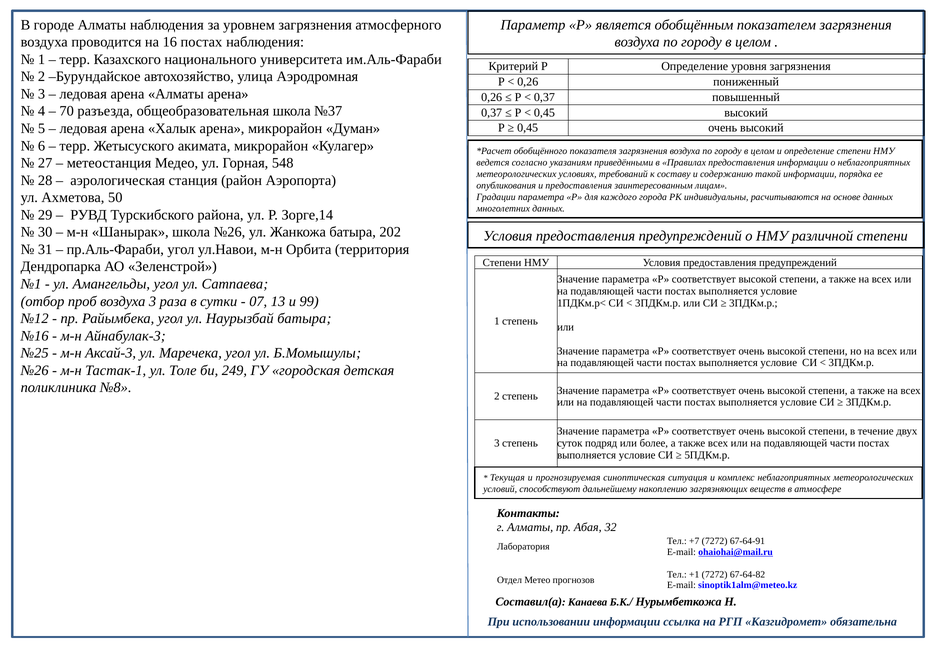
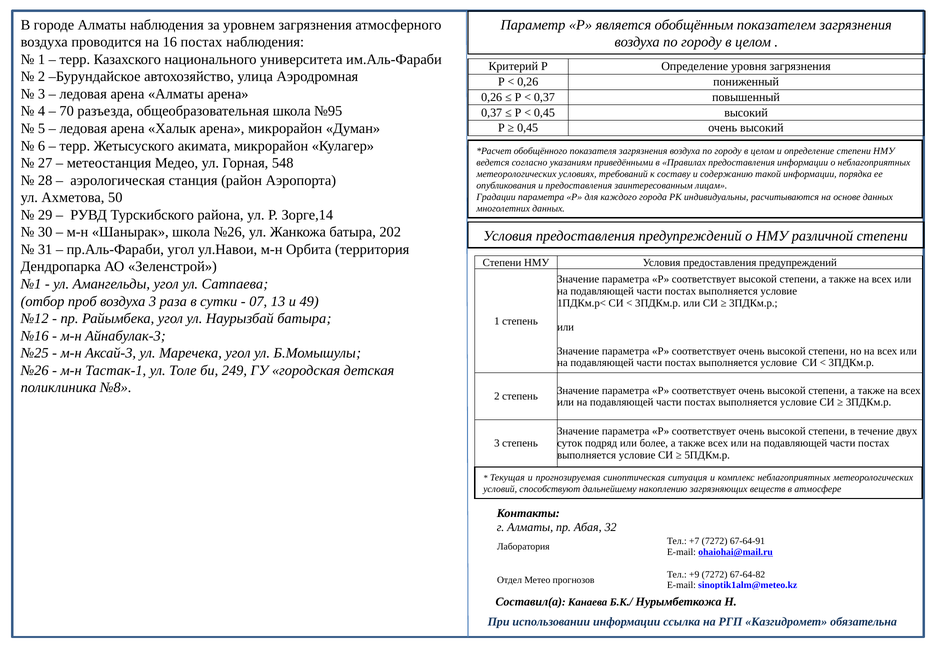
№37: №37 -> №95 (328, 111)
99: 99 -> 49 (309, 301)
+1: +1 -> +9 (694, 575)
